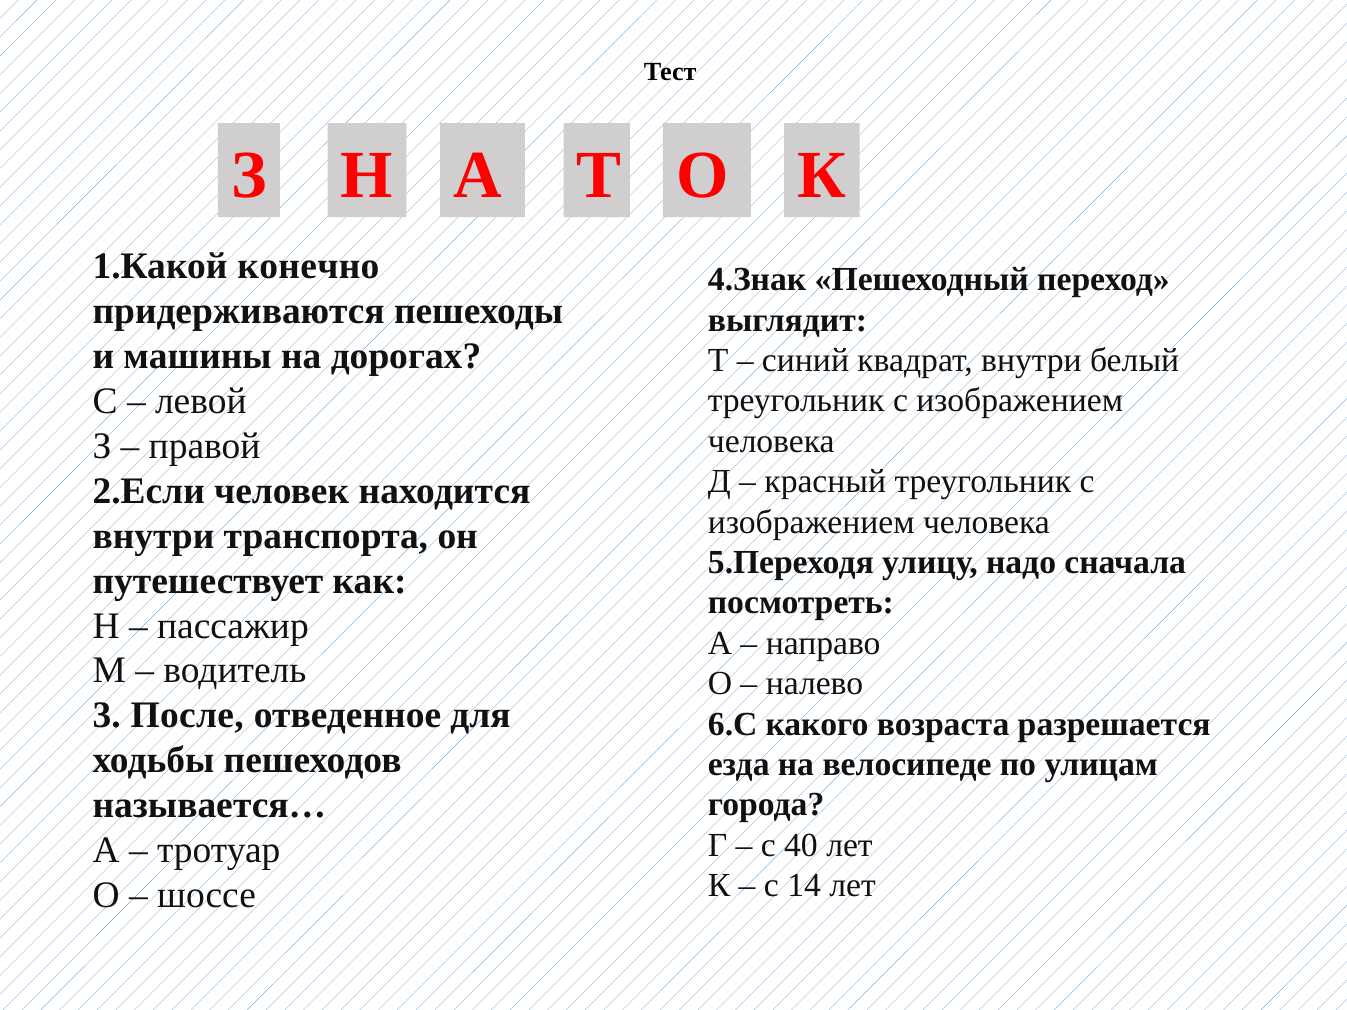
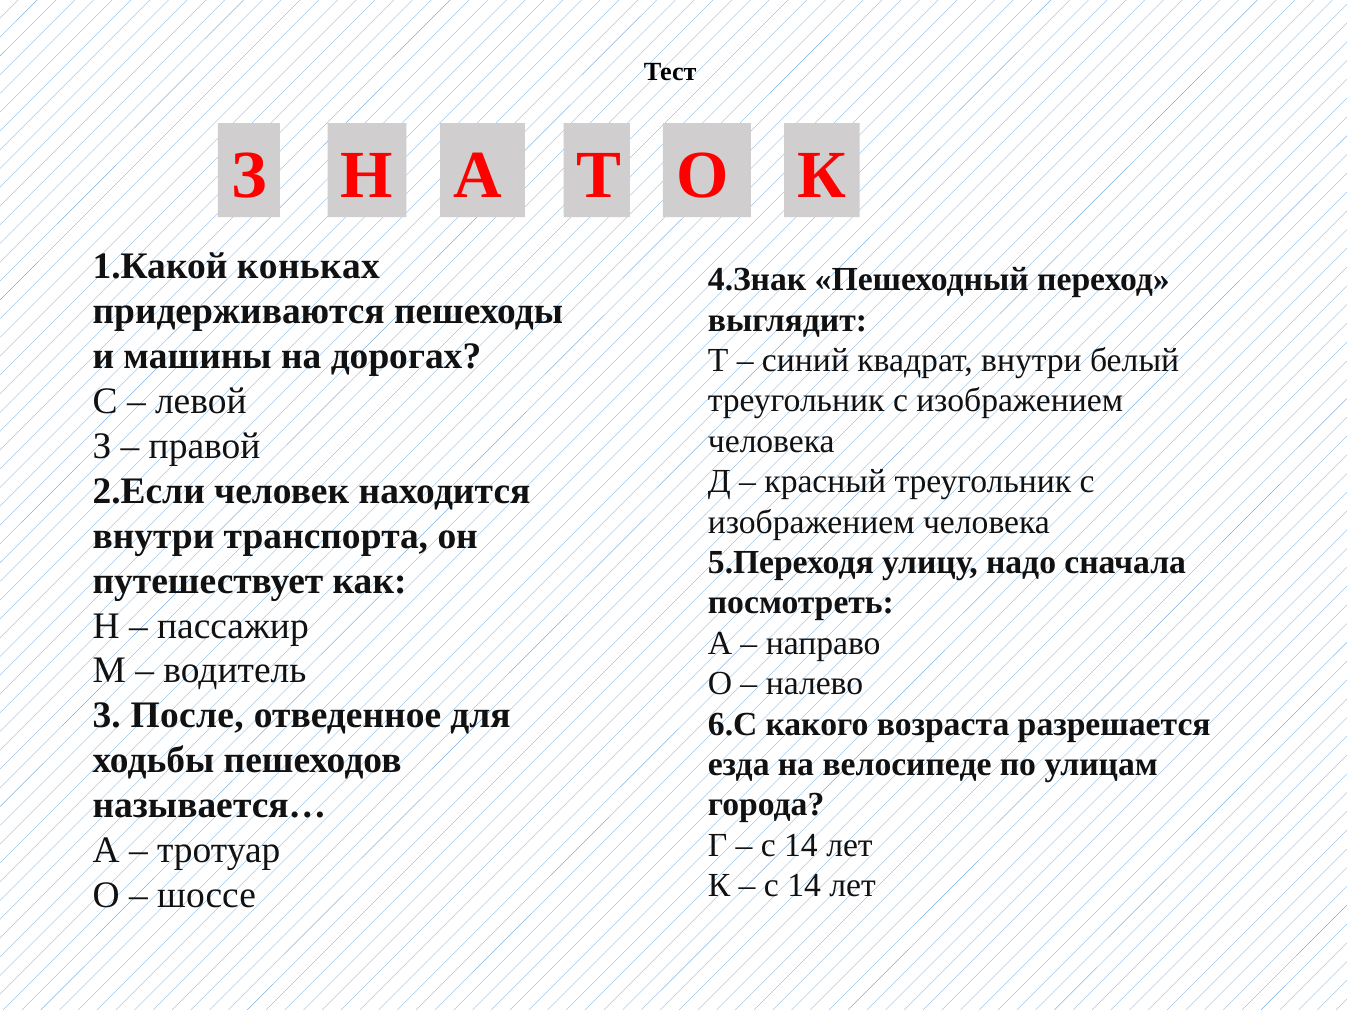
конечно: конечно -> коньках (308, 266)
40: 40 -> 14 (801, 845)
